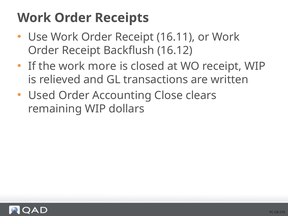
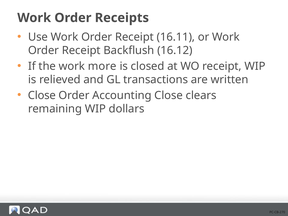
Used: Used -> Close (42, 95)
